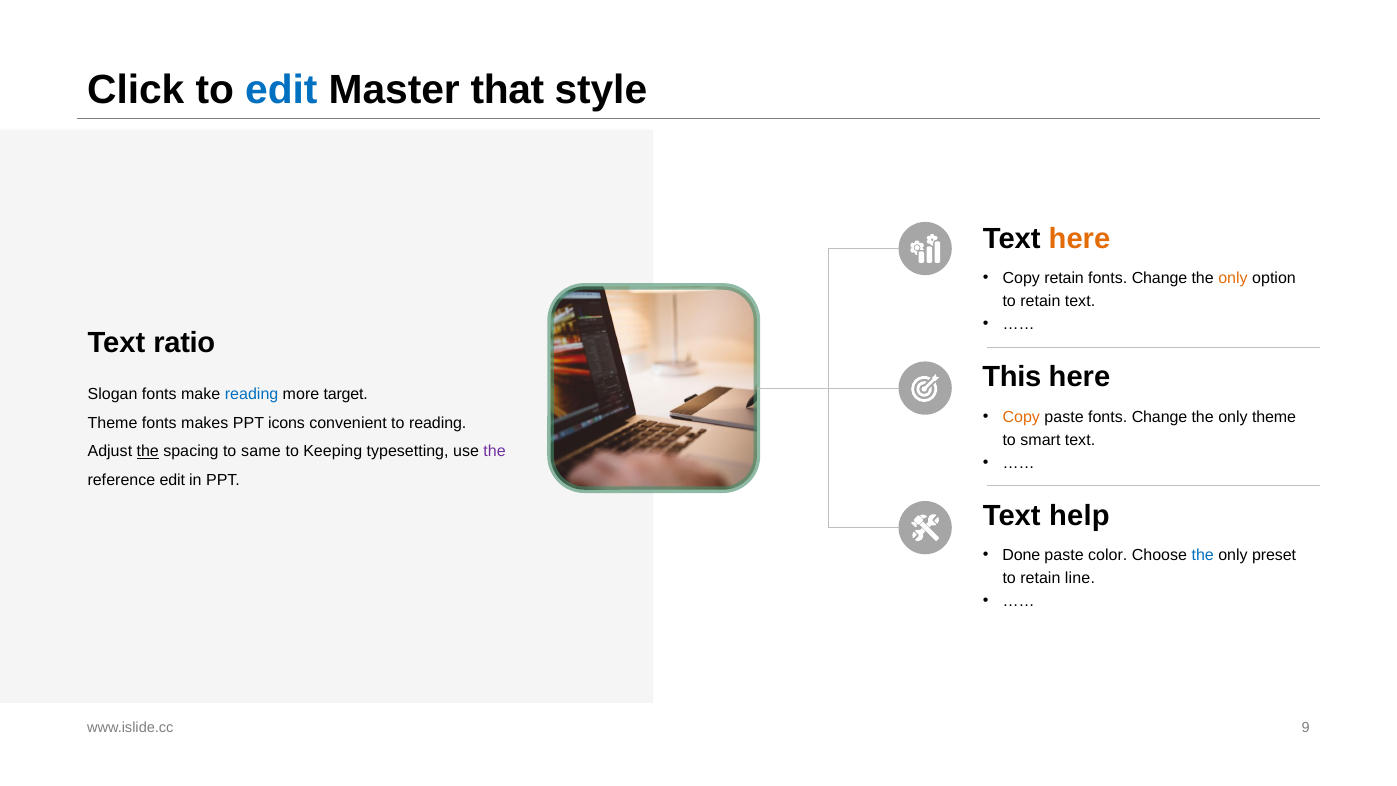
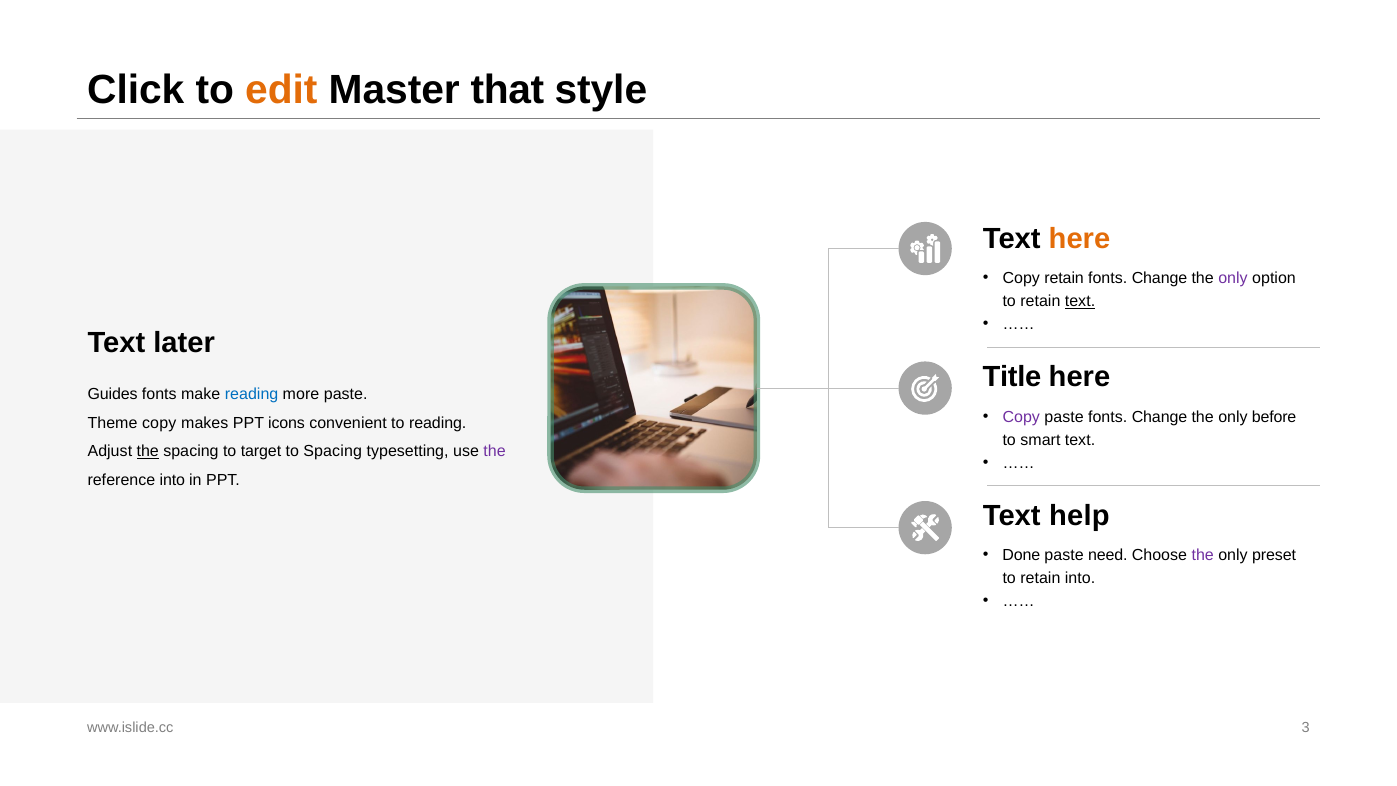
edit colour: blue -> orange (281, 90)
only colour: orange -> purple (1233, 278)
text underline: none -> present (1080, 301)
ratio: ratio -> later (184, 342)
This: This -> Title (1012, 377)
Slogan: Slogan -> Guides (113, 394)
more target: target -> paste (346, 394)
Copy colour: orange -> purple (1021, 417)
only theme: theme -> before (1274, 417)
Theme fonts: fonts -> copy (159, 423)
same: same -> target (261, 452)
to Keeping: Keeping -> Spacing (333, 452)
reference edit: edit -> into (172, 480)
color: color -> need (1108, 555)
the colour: blue -> purple (1203, 555)
retain line: line -> into (1080, 578)
9: 9 -> 3 (1306, 728)
